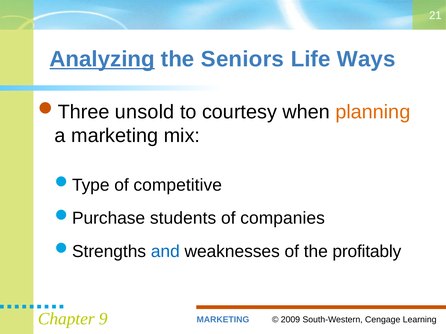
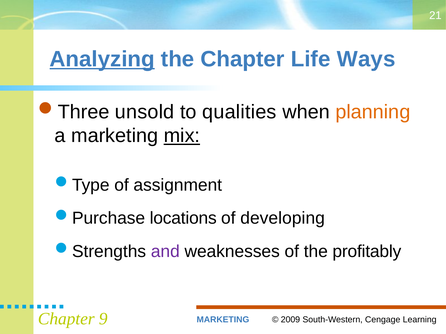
the Seniors: Seniors -> Chapter (243, 59)
courtesy: courtesy -> qualities (239, 112)
mix underline: none -> present (182, 136)
competitive: competitive -> assignment (178, 185)
students: students -> locations (183, 219)
companies: companies -> developing (283, 219)
and colour: blue -> purple (165, 252)
